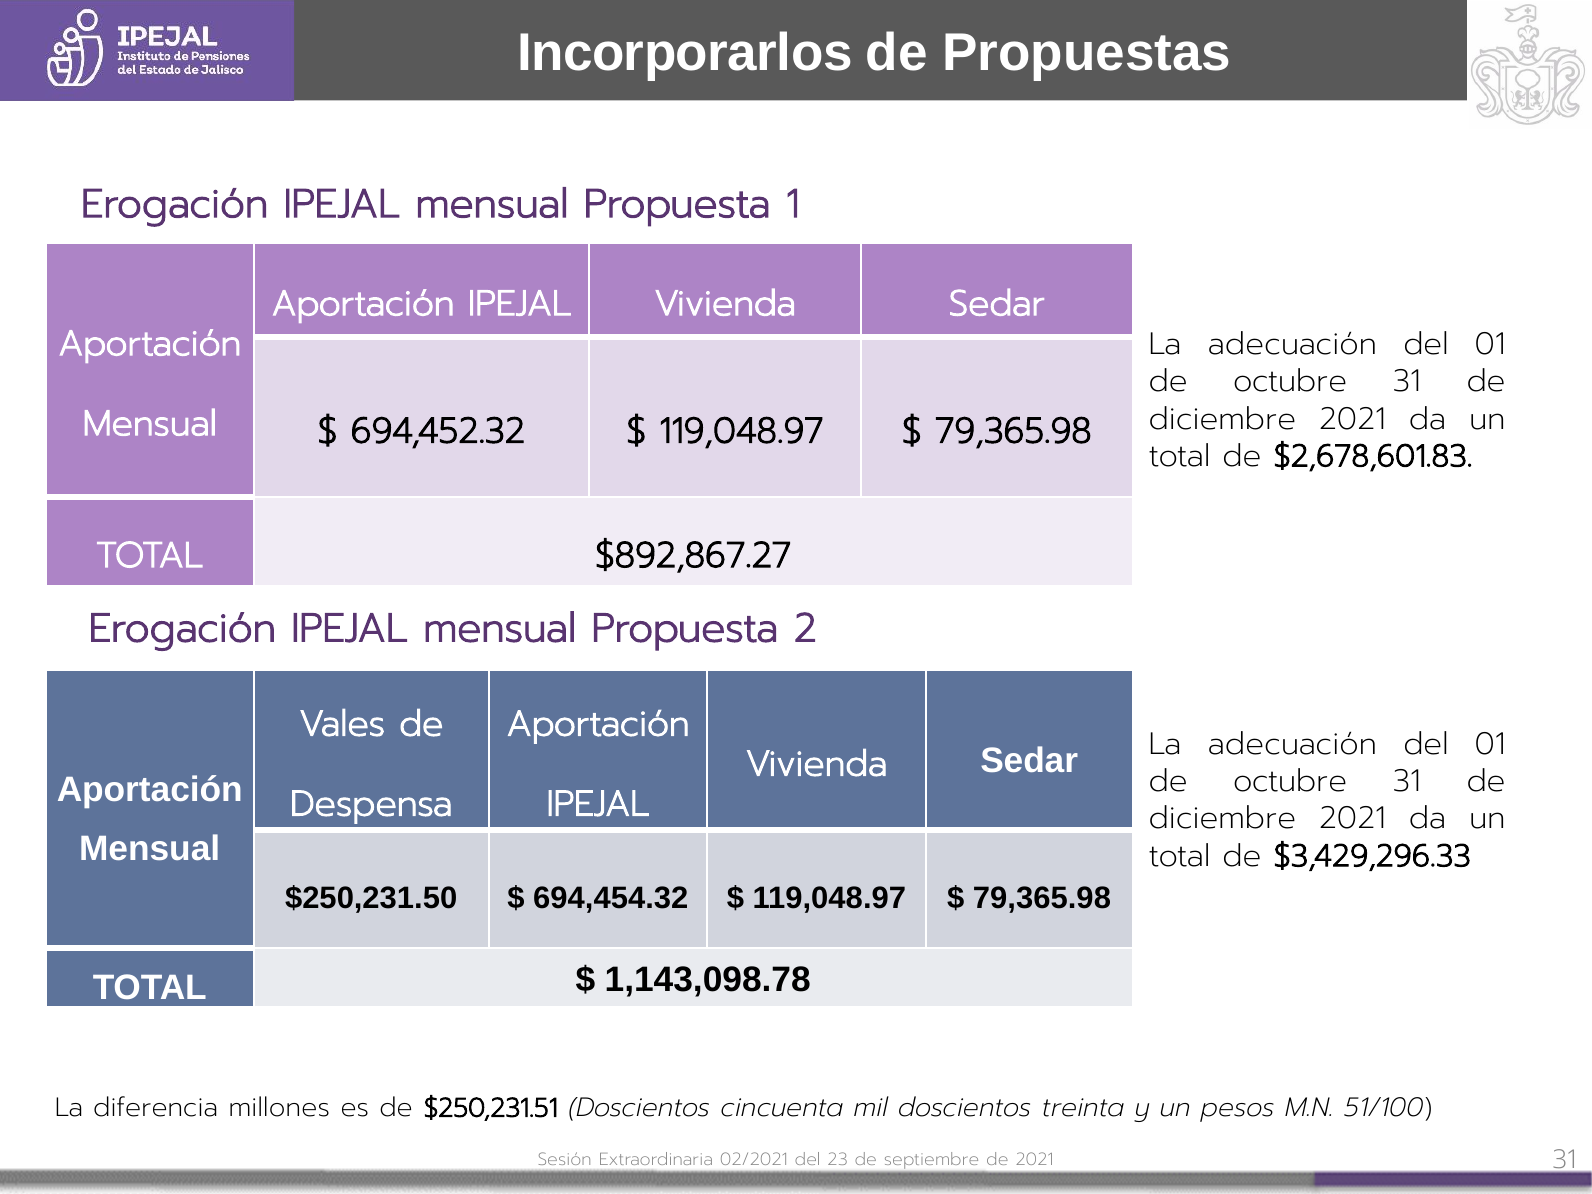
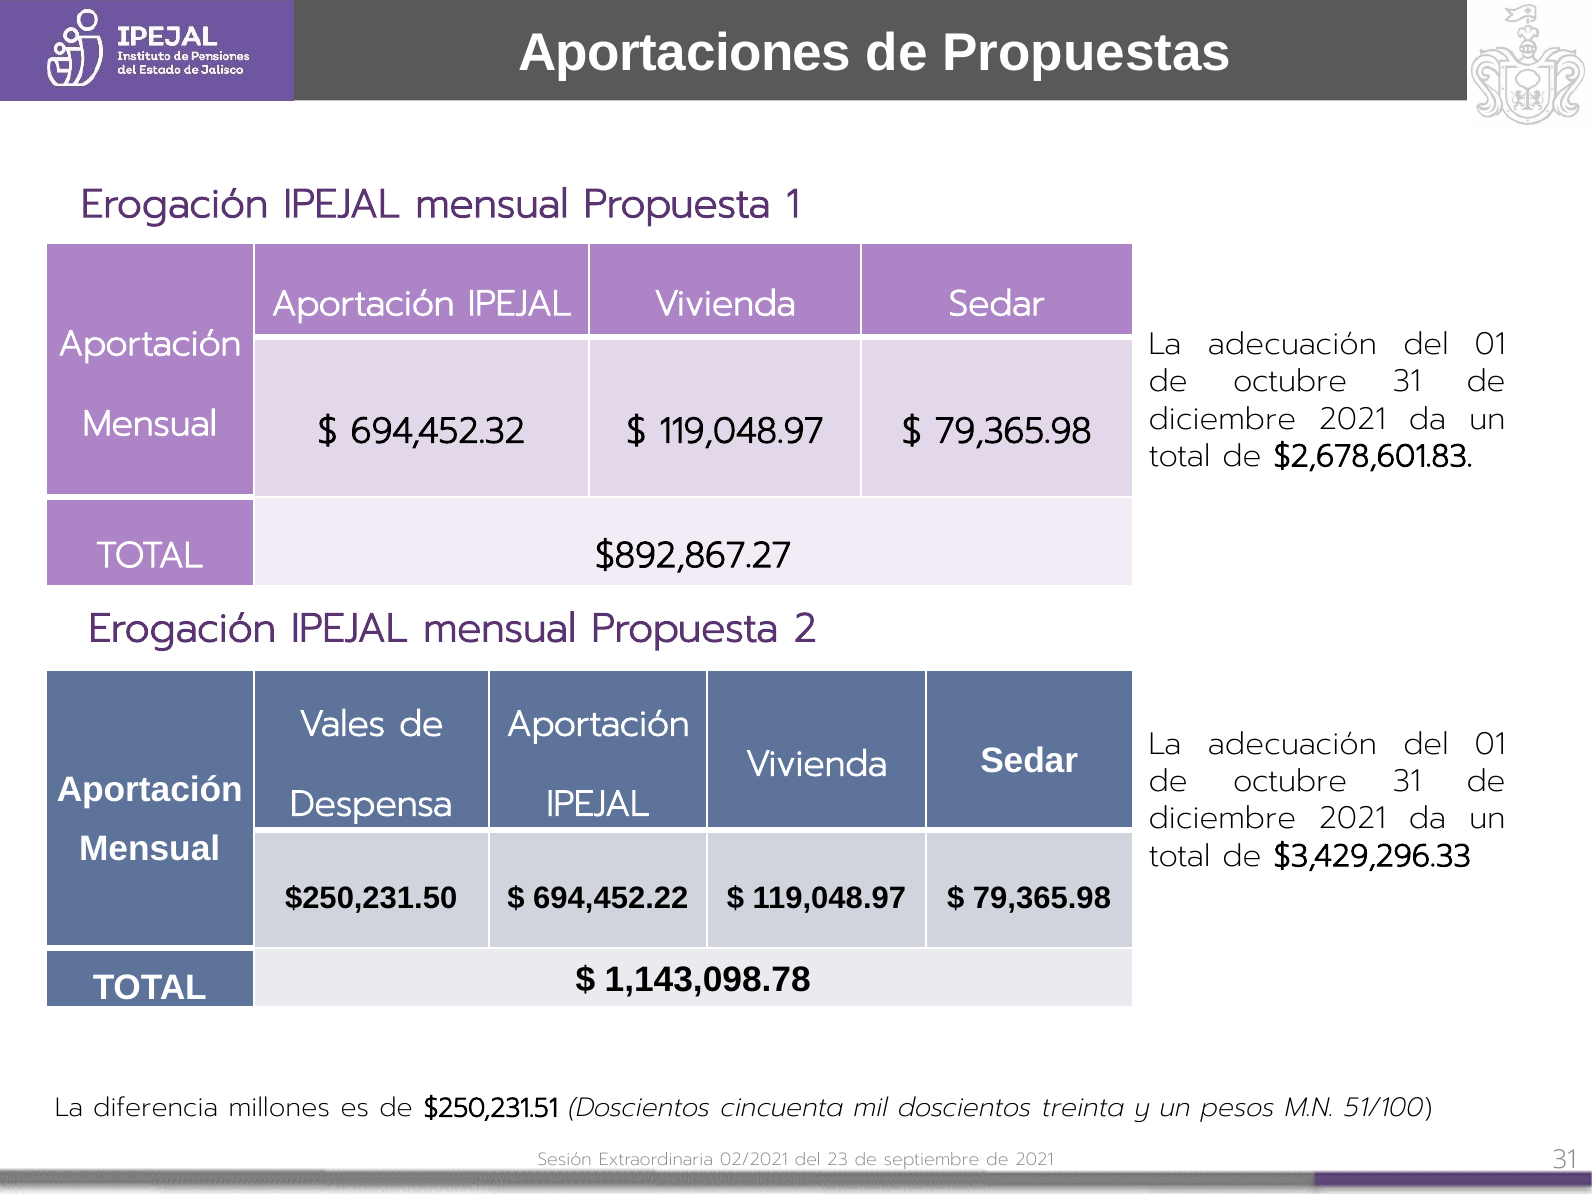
Incorporarlos: Incorporarlos -> Aportaciones (685, 53)
694,454.32: 694,454.32 -> 694,452.22 (611, 898)
